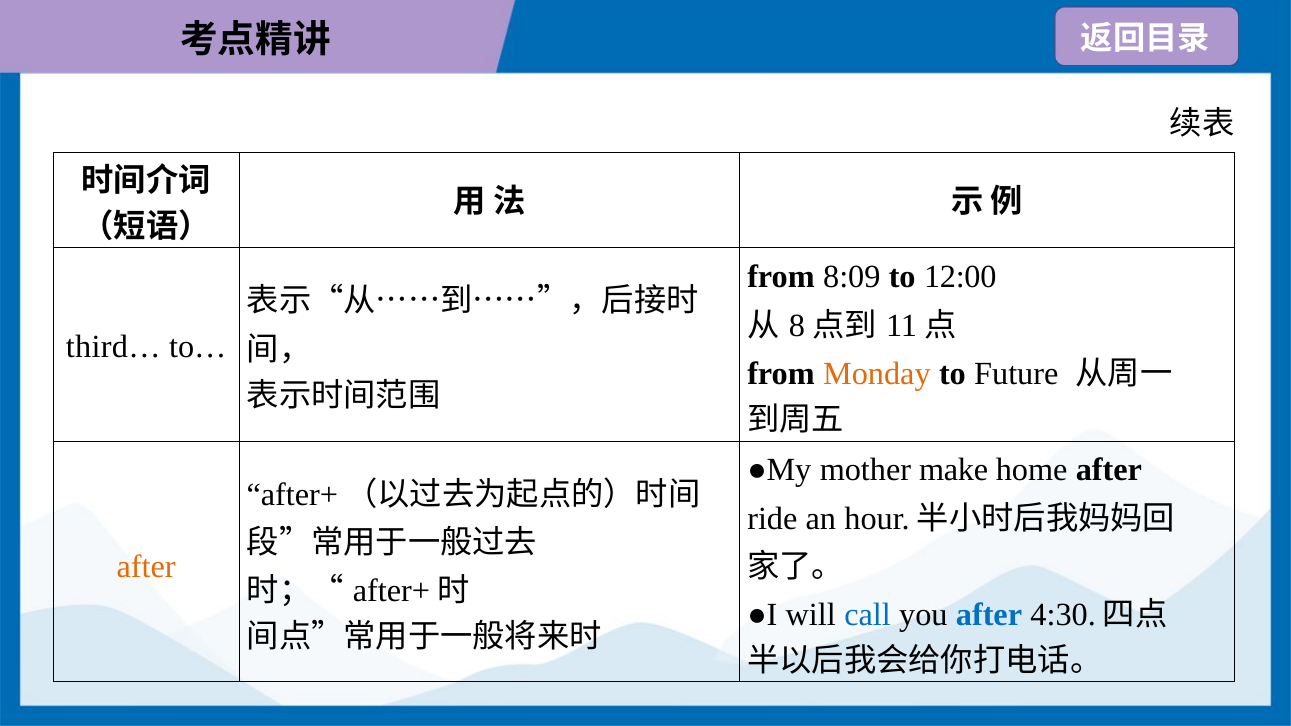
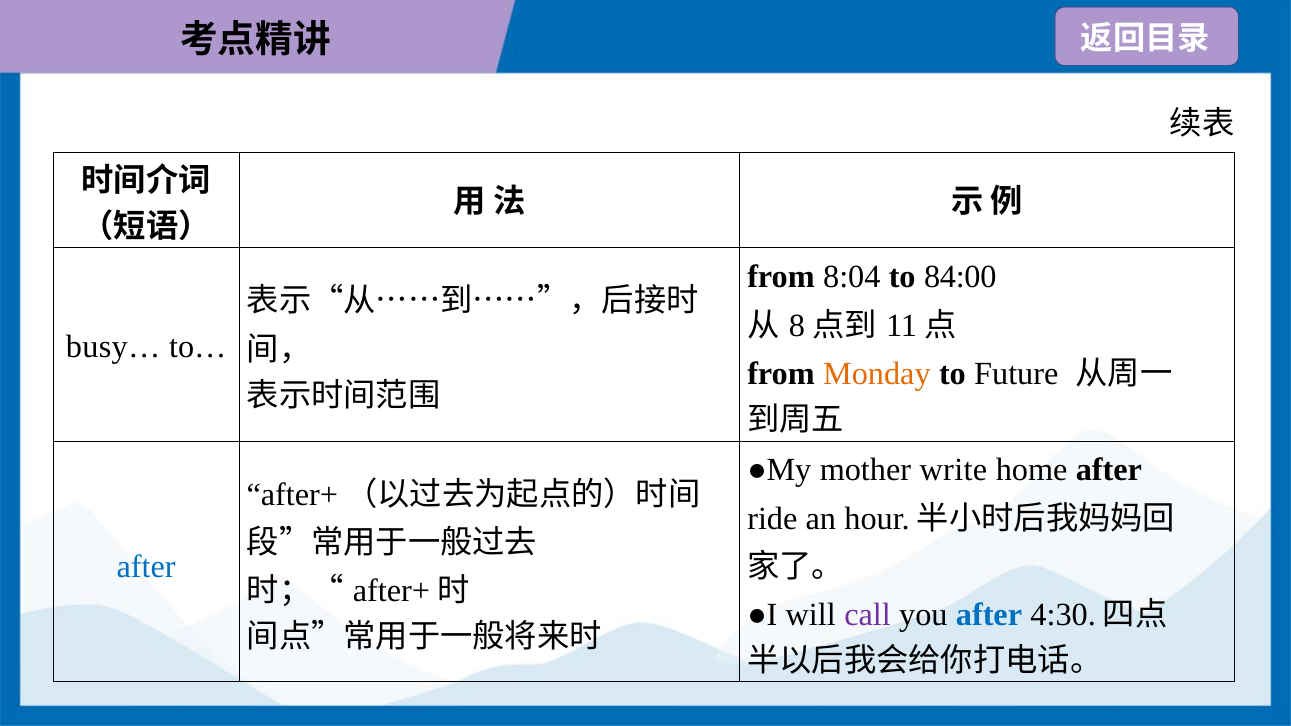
8:09: 8:09 -> 8:04 (852, 277)
12:00: 12:00 -> 84:00 (960, 277)
third…: third… -> busy… (113, 347)
make: make -> write (953, 470)
after colour: orange -> blue (146, 567)
call colour: blue -> purple (868, 615)
